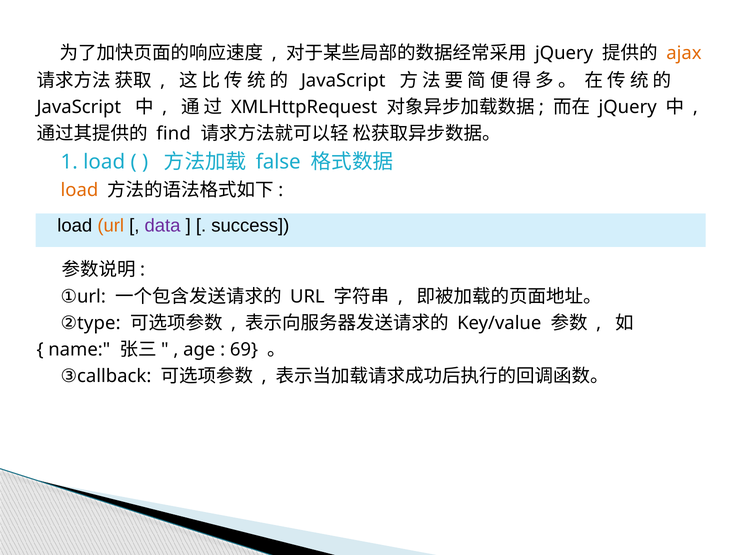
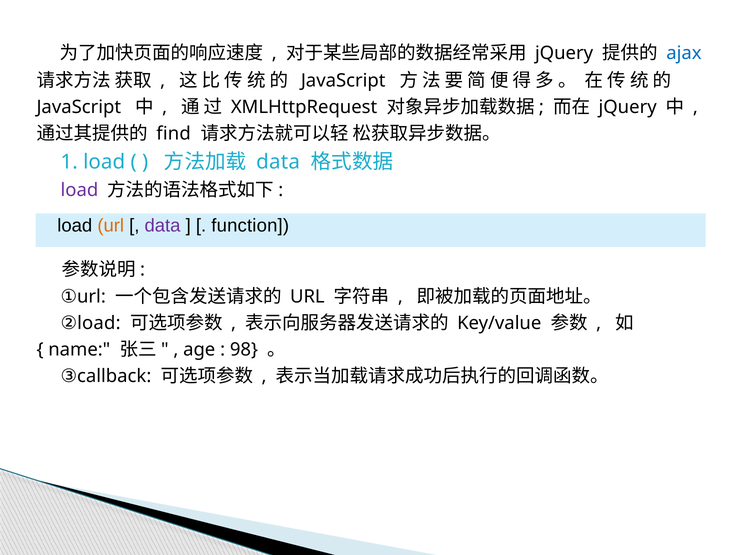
ajax colour: orange -> blue (684, 53)
false: false -> data (278, 162)
load colour: orange -> purple (79, 190)
success: success -> function (250, 226)
type: type -> load (99, 323)
69: 69 -> 98 (244, 350)
